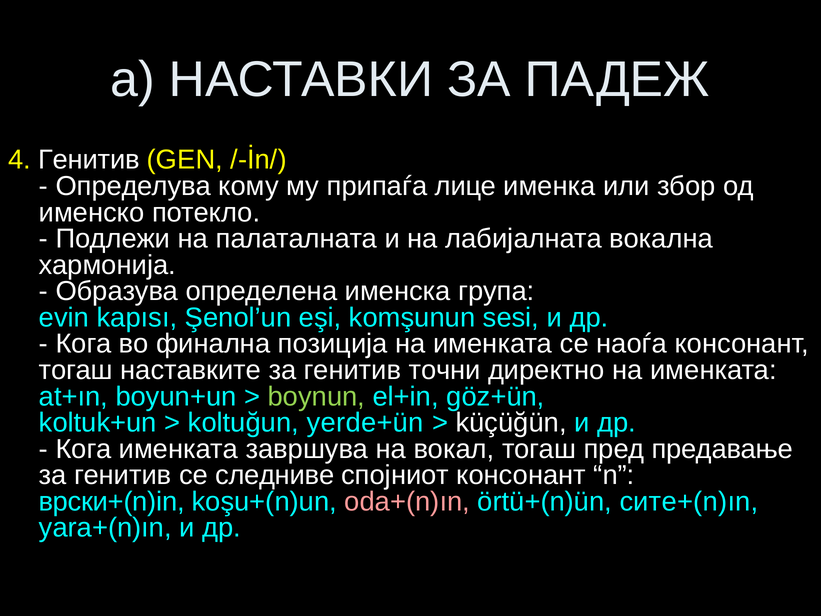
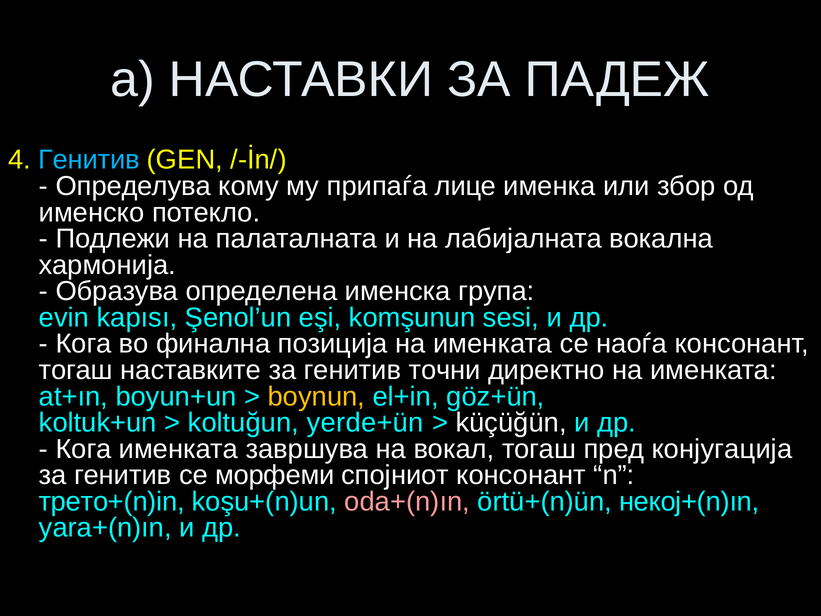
Генитив colour: white -> light blue (89, 160)
boynun colour: light green -> yellow (316, 396)
предавање: предавање -> конјугација (722, 449)
следниве: следниве -> морфеми (275, 475)
врски+(n)in: врски+(n)in -> трето+(n)in (112, 501)
сите+(n)ın: сите+(n)ın -> некој+(n)ın (689, 501)
